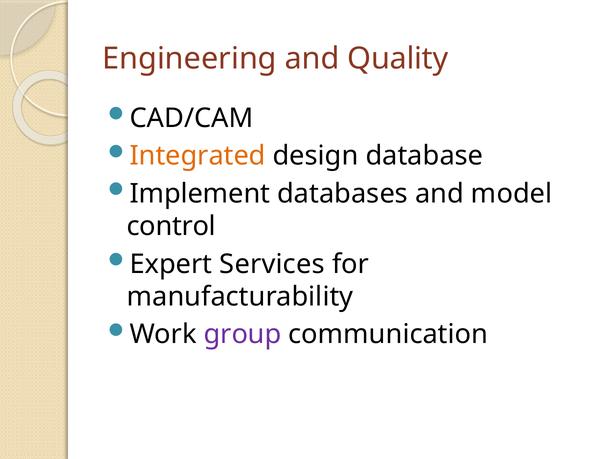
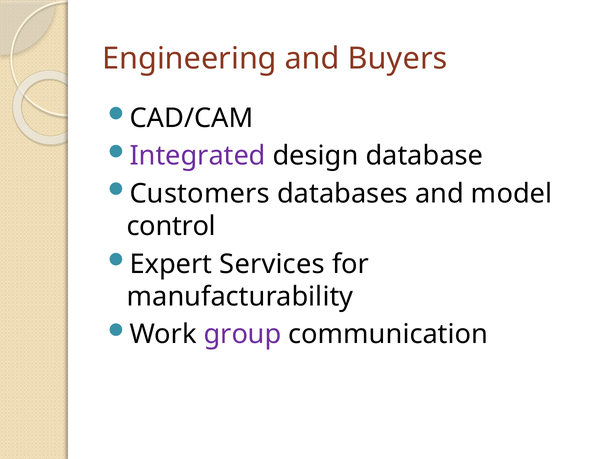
Quality: Quality -> Buyers (398, 59)
Integrated colour: orange -> purple (198, 156)
Implement: Implement -> Customers (200, 194)
